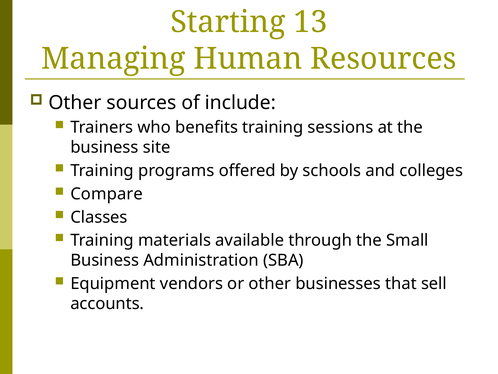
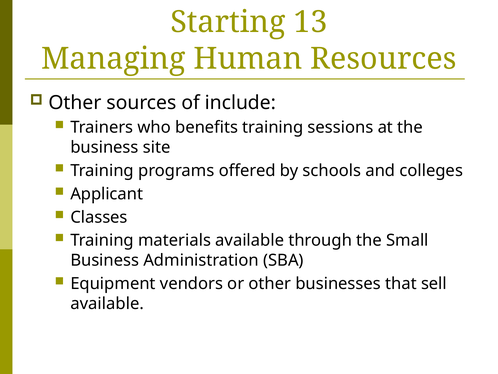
Compare: Compare -> Applicant (107, 194)
accounts: accounts -> available (107, 303)
